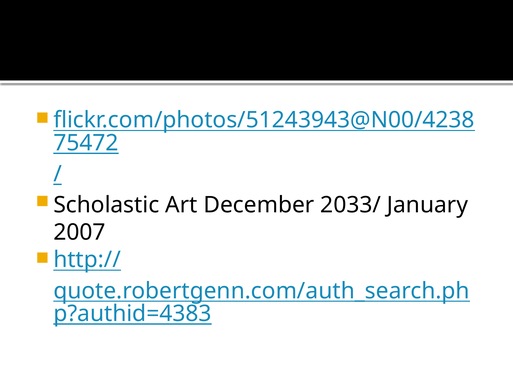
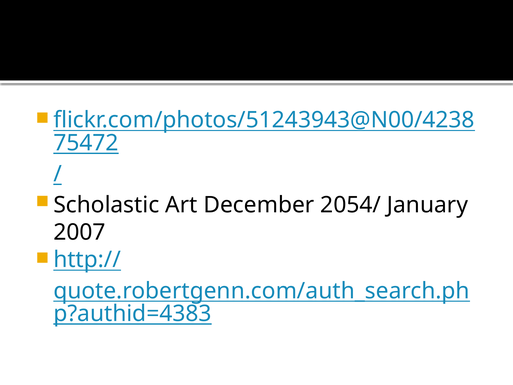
2033/: 2033/ -> 2054/ (351, 205)
